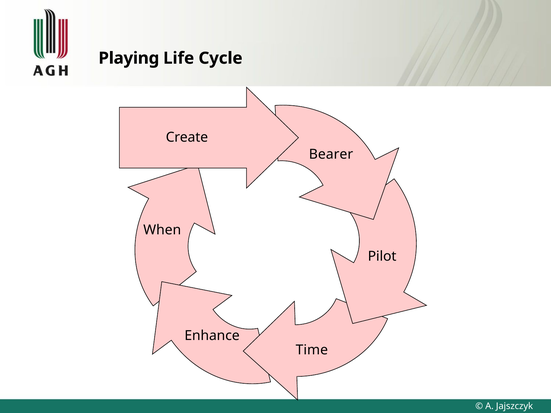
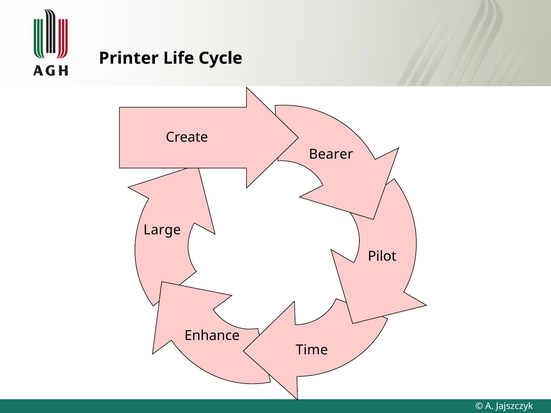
Playing: Playing -> Printer (129, 58)
When: When -> Large (162, 230)
